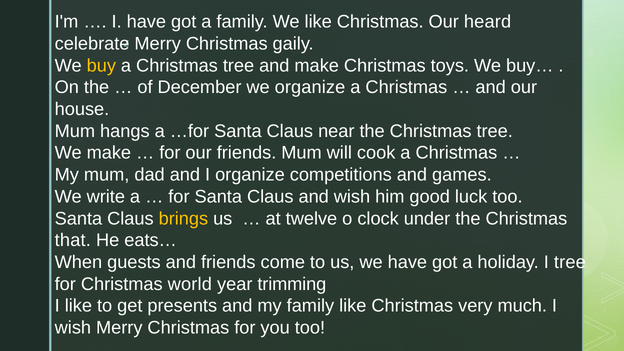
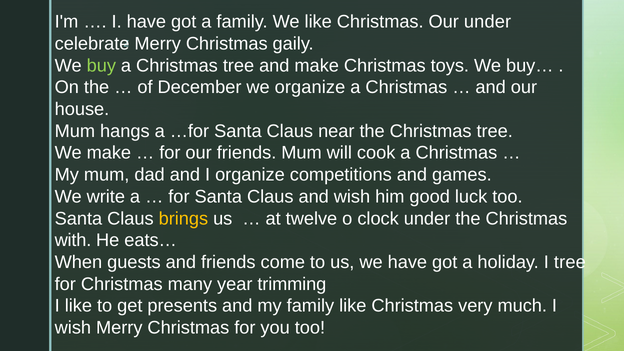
Our heard: heard -> under (488, 22)
buy colour: yellow -> light green (101, 66)
that: that -> with (73, 240)
world: world -> many (190, 284)
